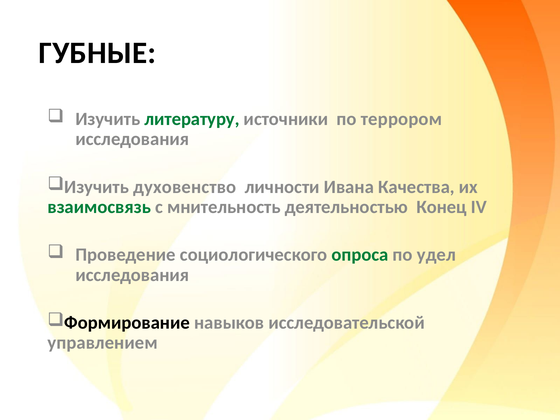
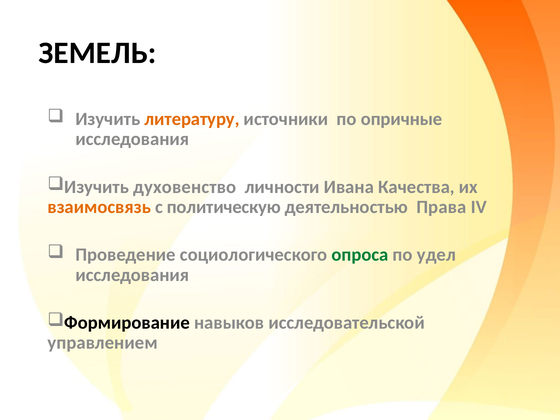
ГУБНЫЕ: ГУБНЫЕ -> ЗЕМЕЛЬ (98, 53)
литературу colour: green -> orange (192, 119)
террором: террором -> опричные (402, 119)
взаимосвязь colour: green -> orange (99, 207)
мнительность: мнительность -> политическую (224, 207)
Конец: Конец -> Права (441, 207)
